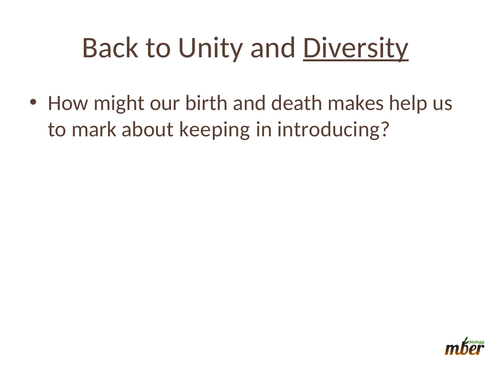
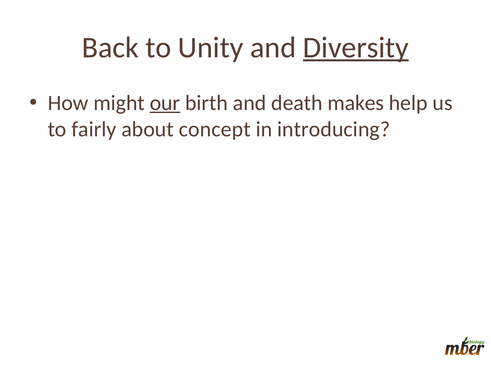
our underline: none -> present (165, 103)
mark: mark -> fairly (94, 129)
keeping: keeping -> concept (215, 129)
